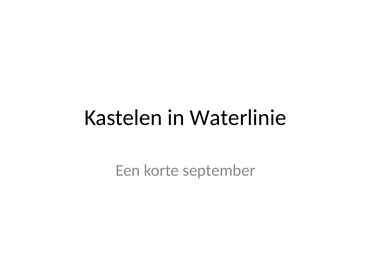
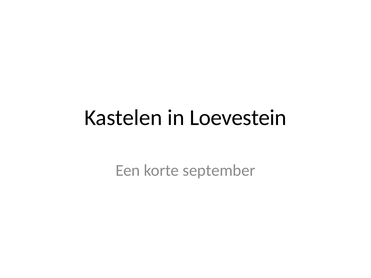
Waterlinie: Waterlinie -> Loevestein (238, 118)
